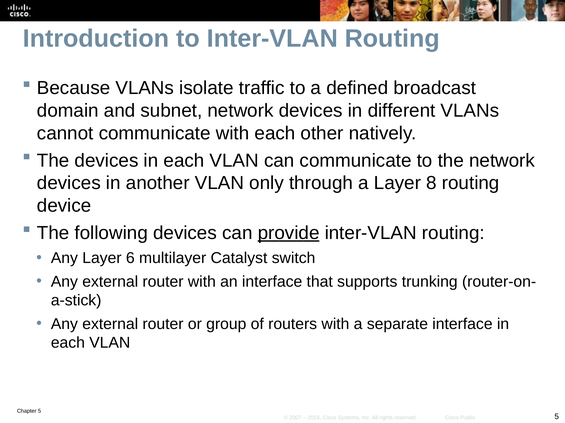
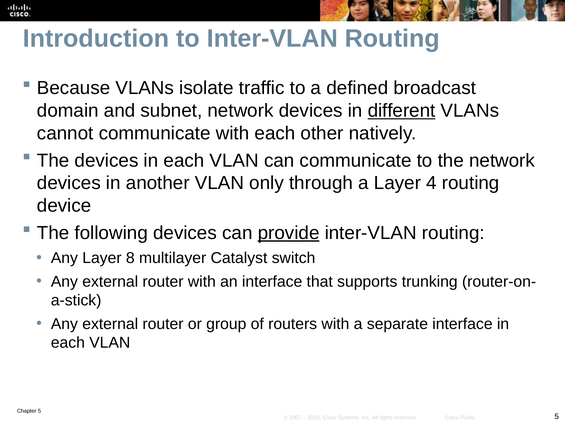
different underline: none -> present (402, 111)
8: 8 -> 4 (431, 183)
6: 6 -> 8 (130, 259)
